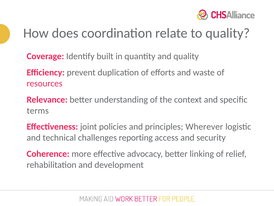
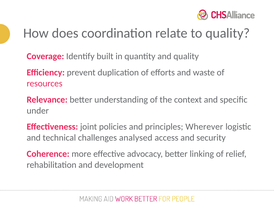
terms: terms -> under (38, 110)
reporting: reporting -> analysed (136, 137)
